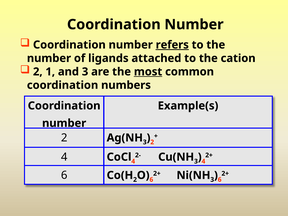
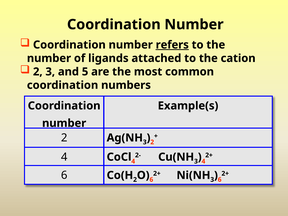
2 1: 1 -> 3 (50, 72)
and 3: 3 -> 5 (85, 72)
most underline: present -> none (148, 72)
